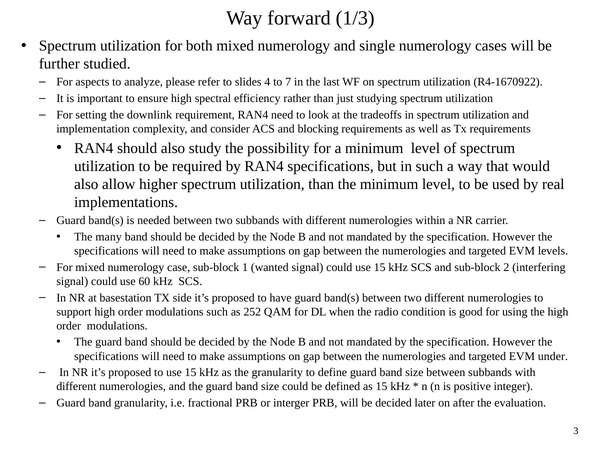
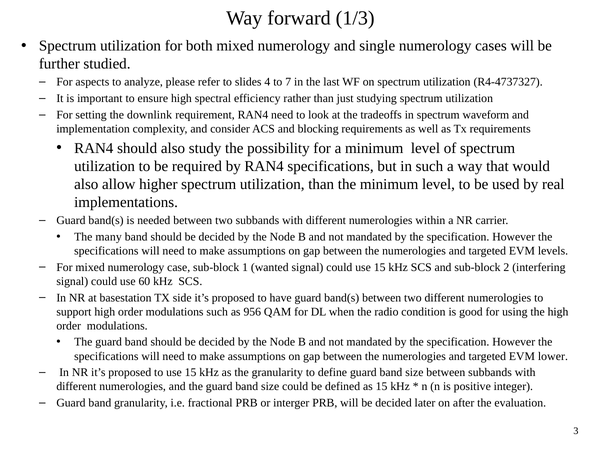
R4-1670922: R4-1670922 -> R4-4737327 (508, 82)
in spectrum utilization: utilization -> waveform (486, 115)
252: 252 -> 956 (252, 312)
under: under -> lower (553, 356)
